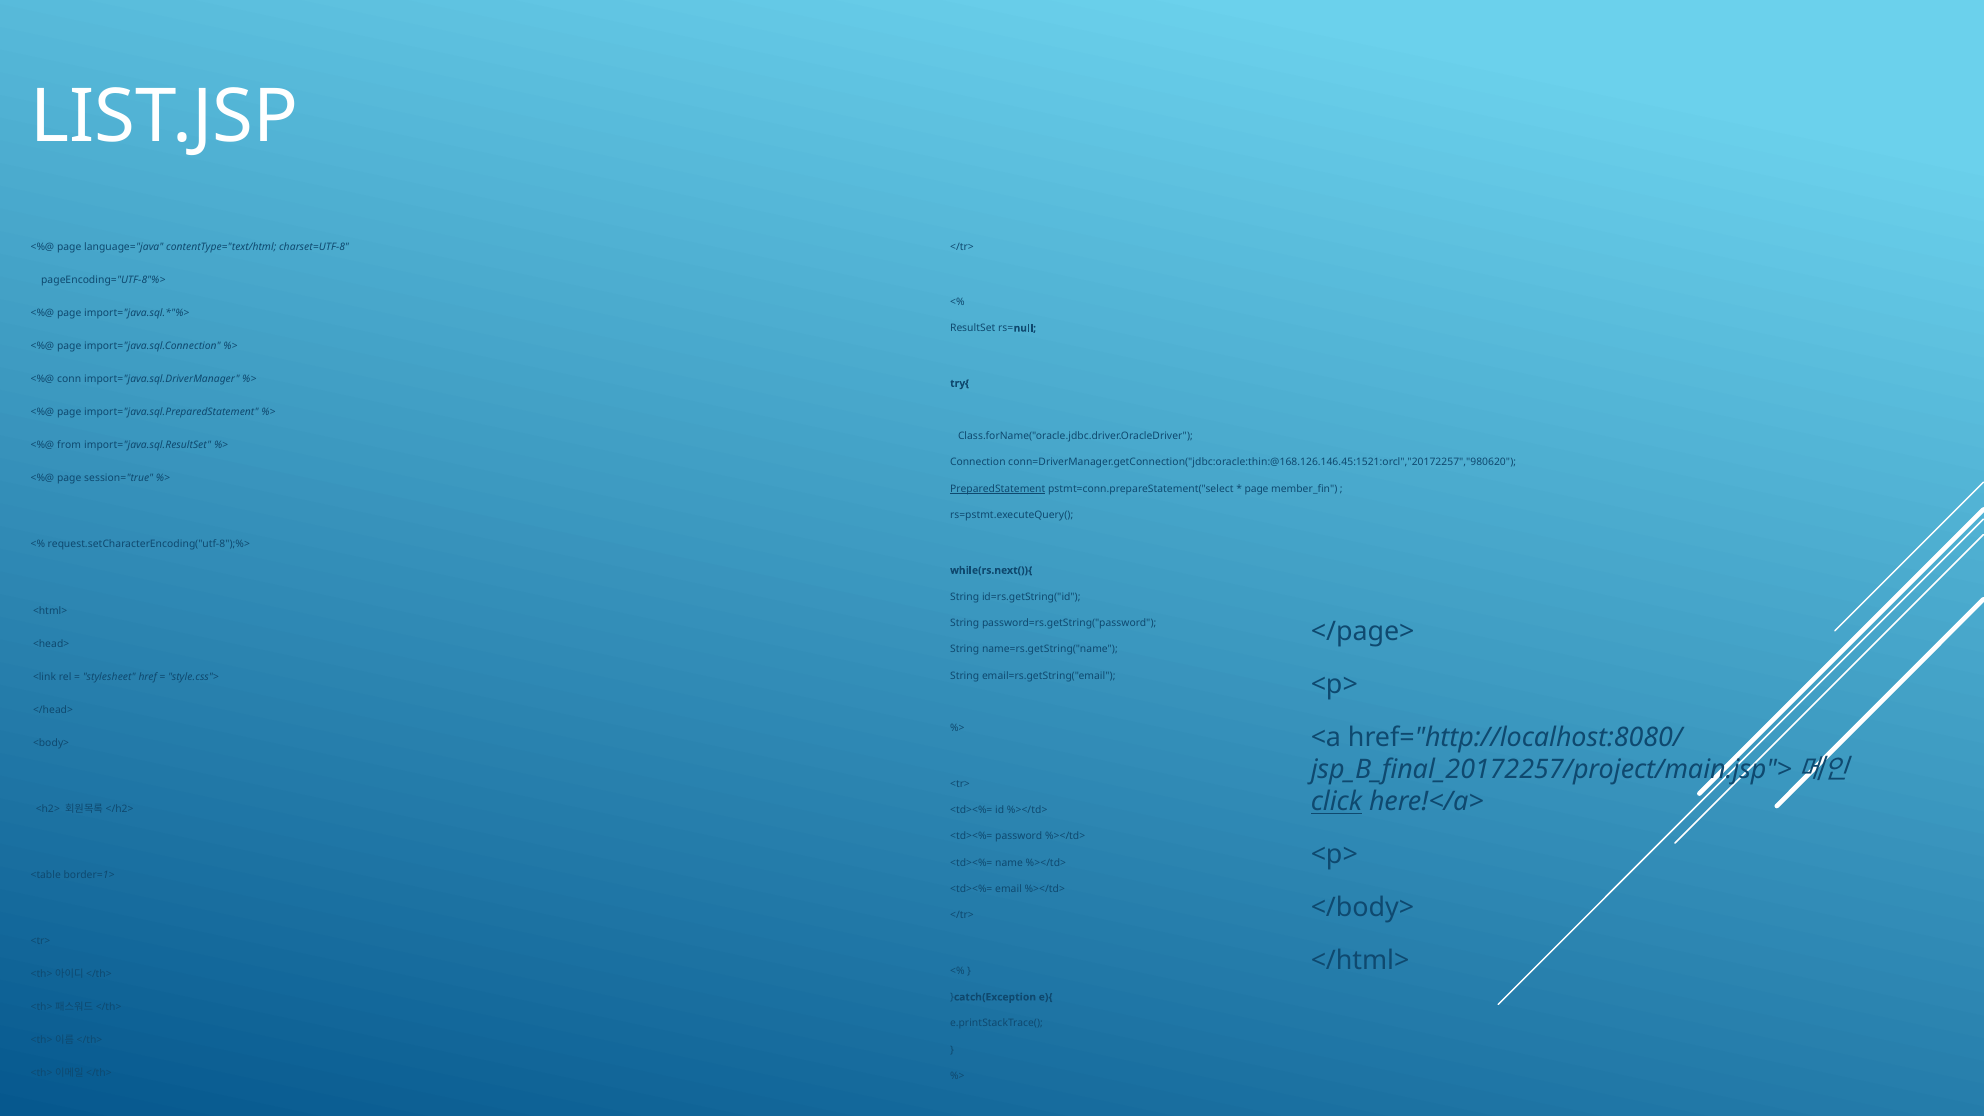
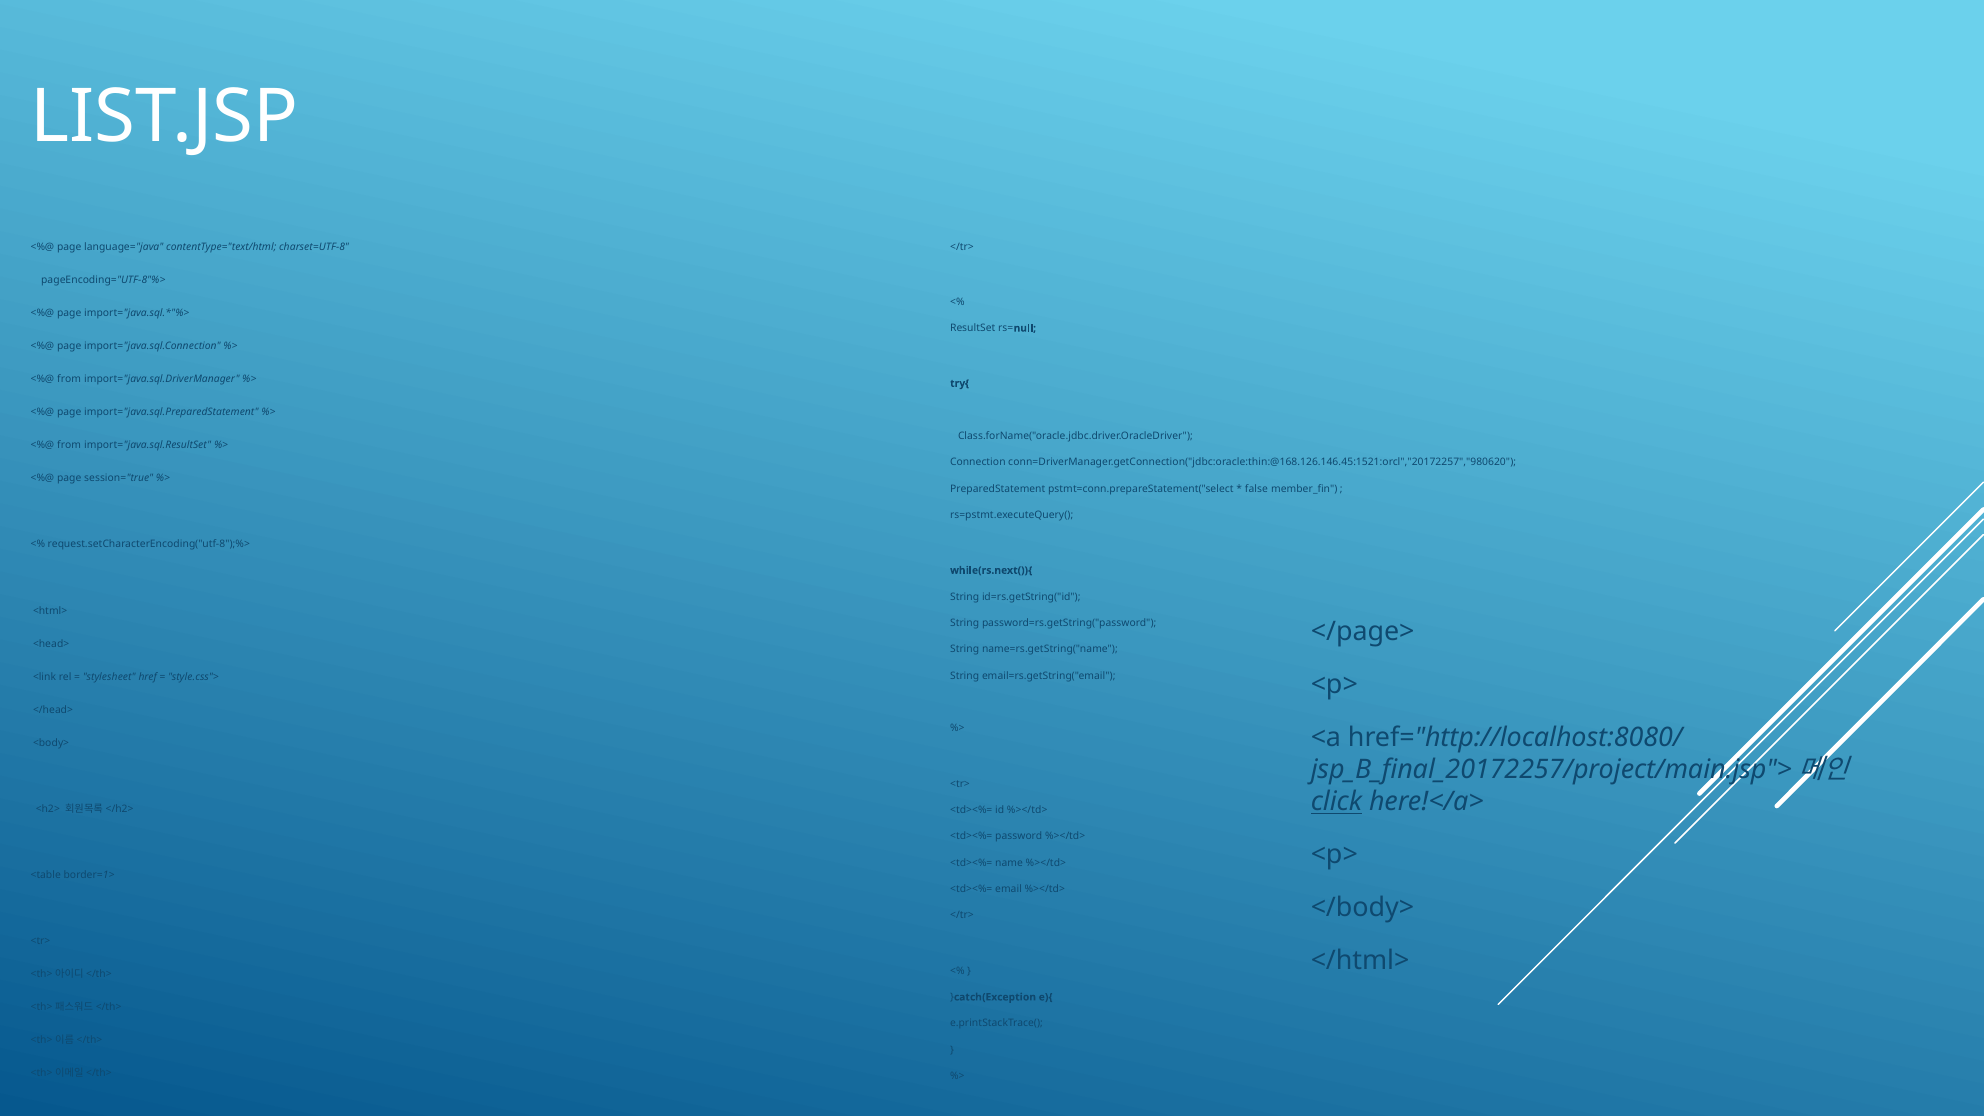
conn: conn -> from (69, 379)
PreparedStatement underline: present -> none (998, 489)
page: page -> false (1256, 489)
